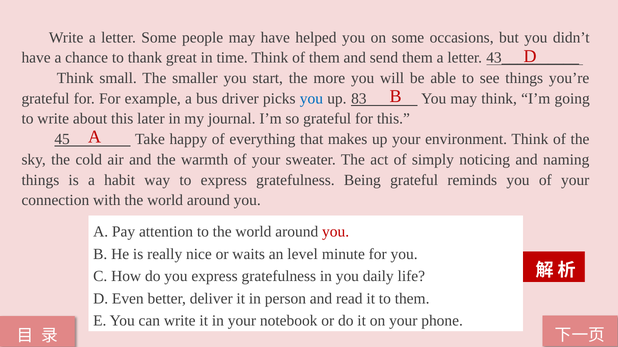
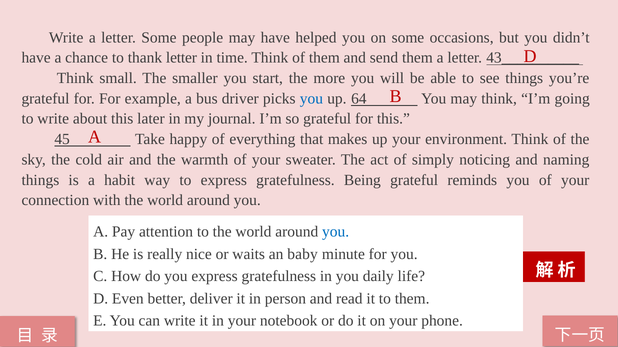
thank great: great -> letter (181, 58)
83: 83 -> 64 (359, 99)
you colour: red -> blue (336, 232)
level: level -> baby (303, 255)
